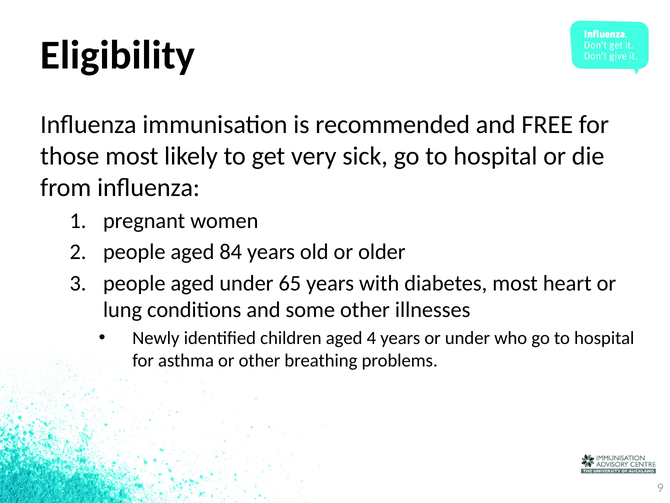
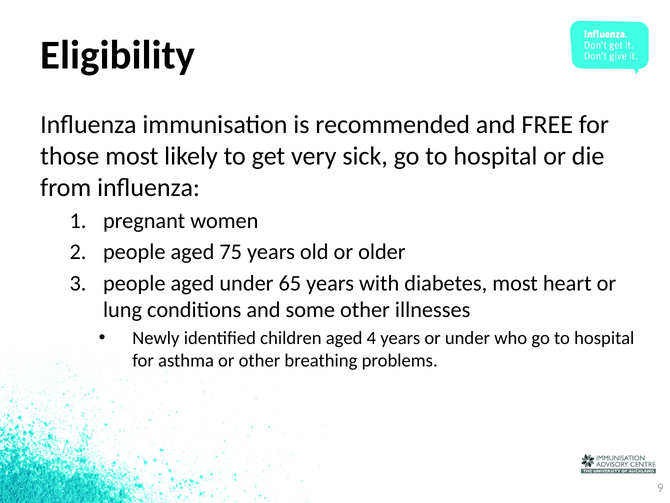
84: 84 -> 75 (231, 252)
